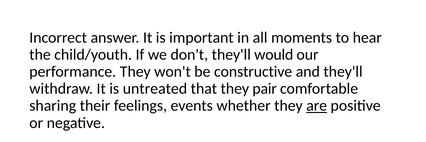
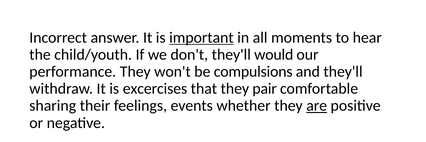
important underline: none -> present (201, 38)
constructive: constructive -> compulsions (253, 72)
untreated: untreated -> excercises (155, 89)
